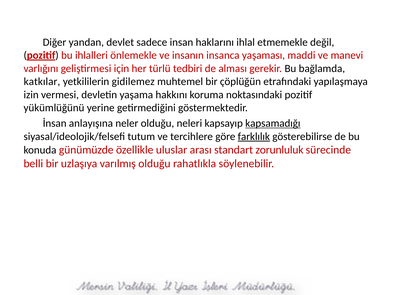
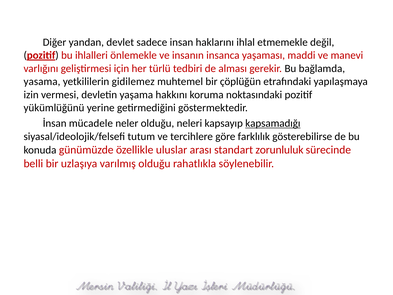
katkılar: katkılar -> yasama (42, 82)
anlayışına: anlayışına -> mücadele (91, 123)
farklılık underline: present -> none (254, 136)
